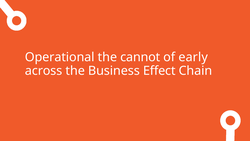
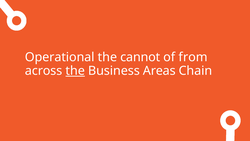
early: early -> from (193, 57)
the underline: none -> present (75, 71)
Effect: Effect -> Areas (159, 71)
